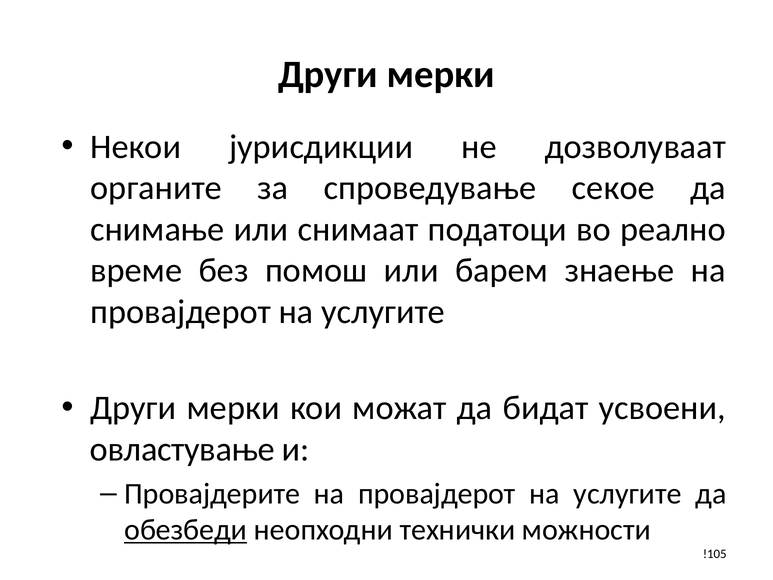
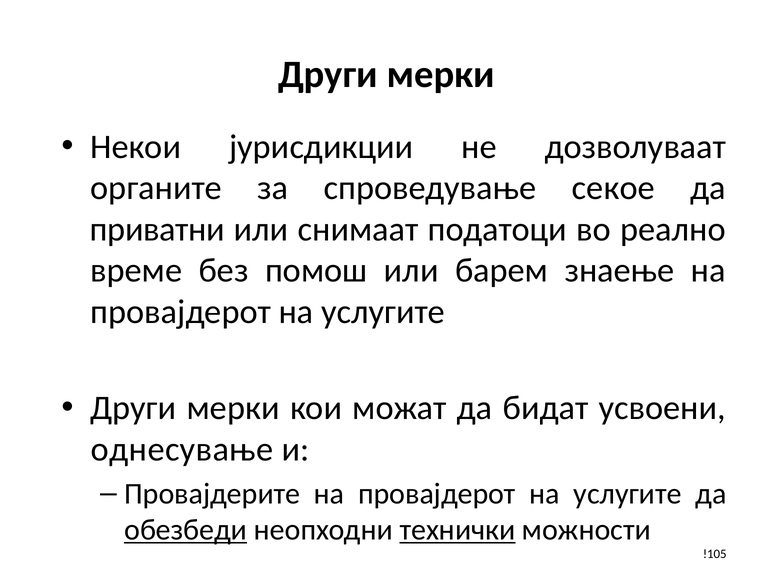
снимање: снимање -> приватни (157, 229)
овластување: овластување -> однесување (182, 449)
технички underline: none -> present (457, 530)
